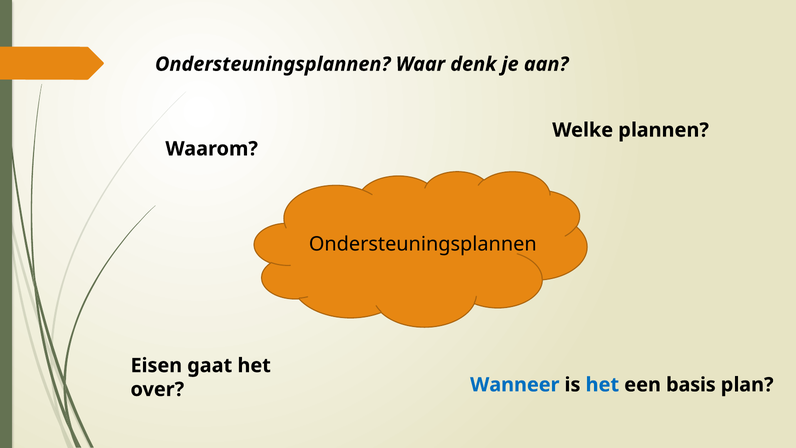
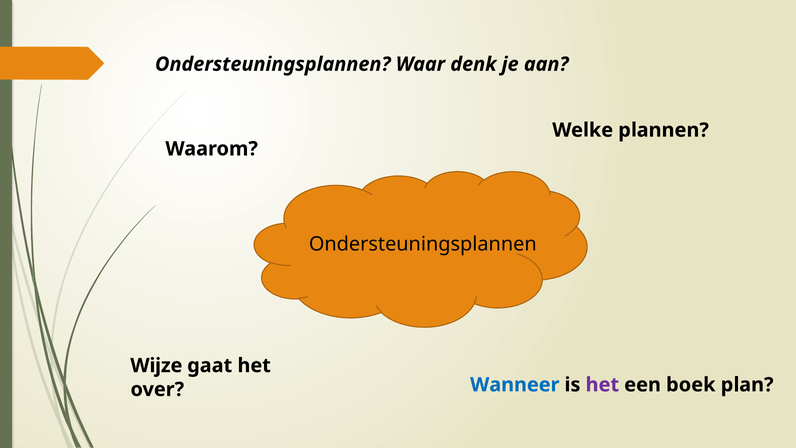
Eisen: Eisen -> Wijze (156, 365)
het colour: blue -> purple (602, 385)
basis: basis -> boek (691, 385)
